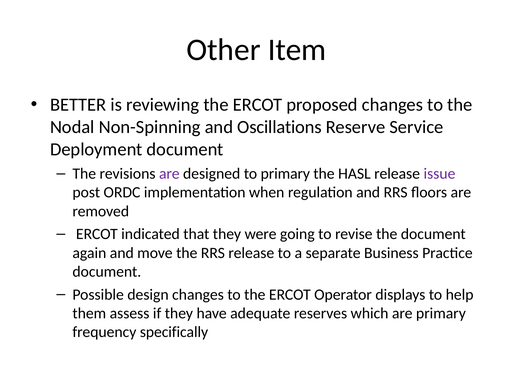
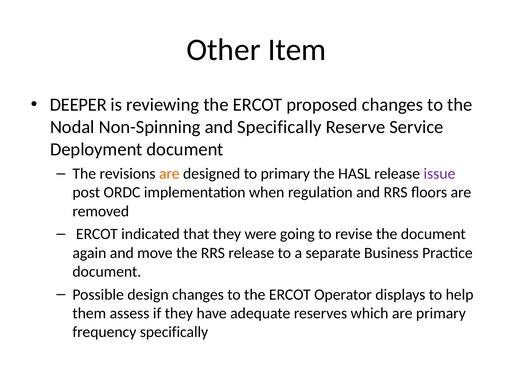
BETTER: BETTER -> DEEPER (78, 105)
and Oscillations: Oscillations -> Specifically (279, 127)
are colour: purple -> orange (169, 173)
